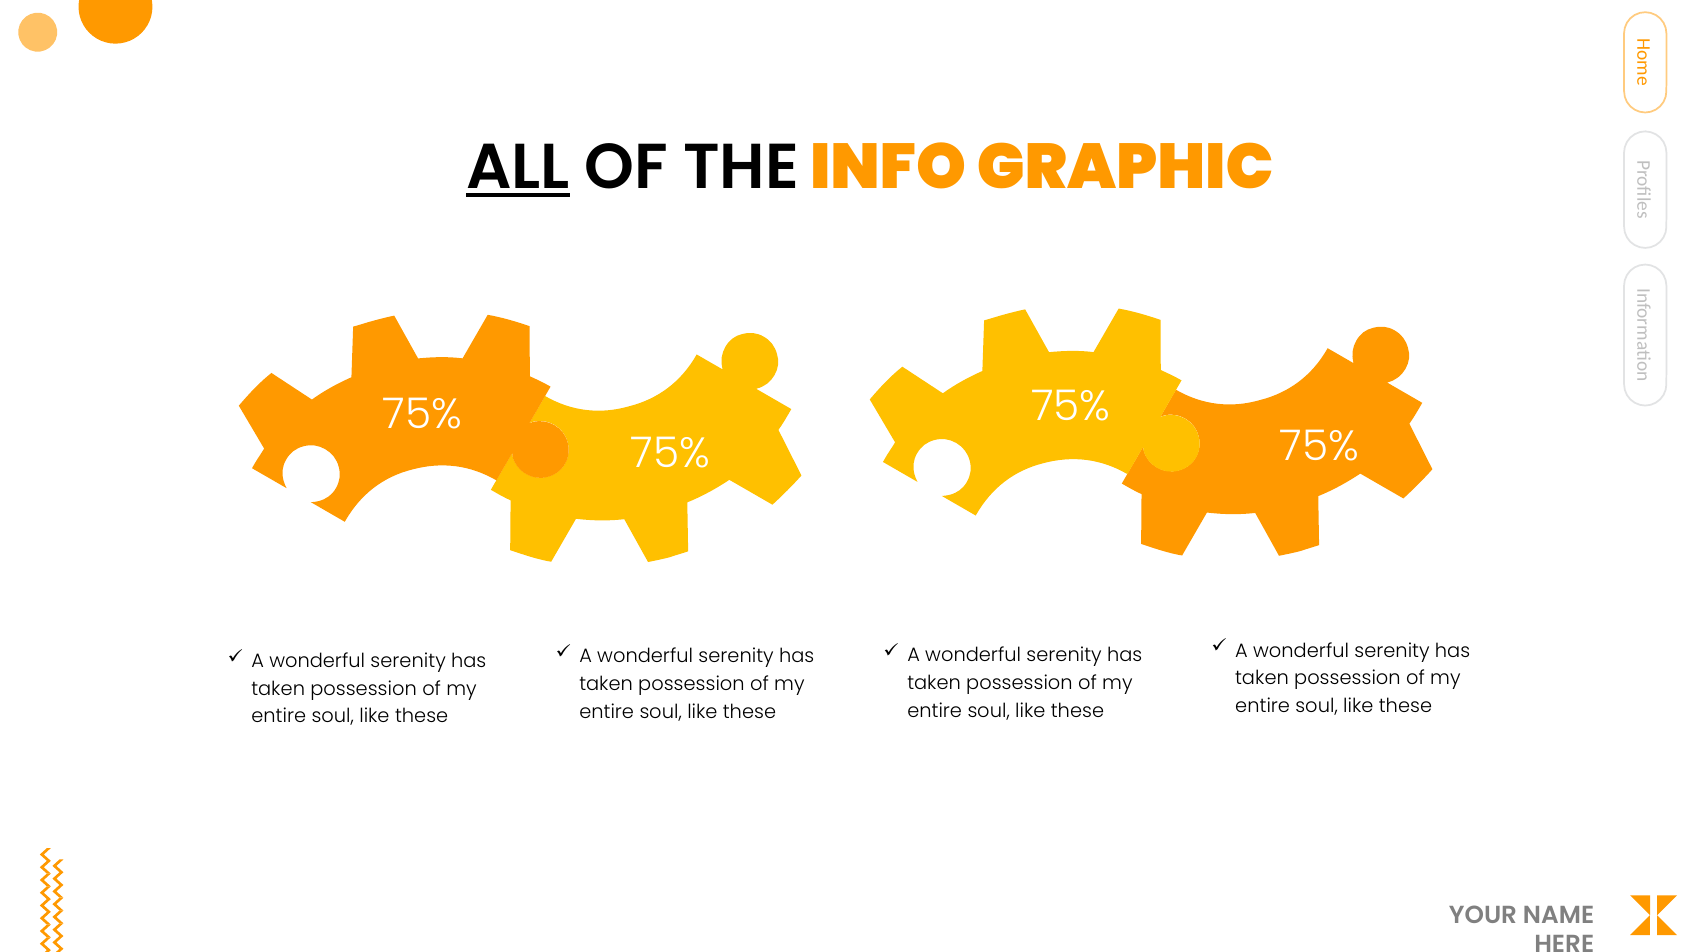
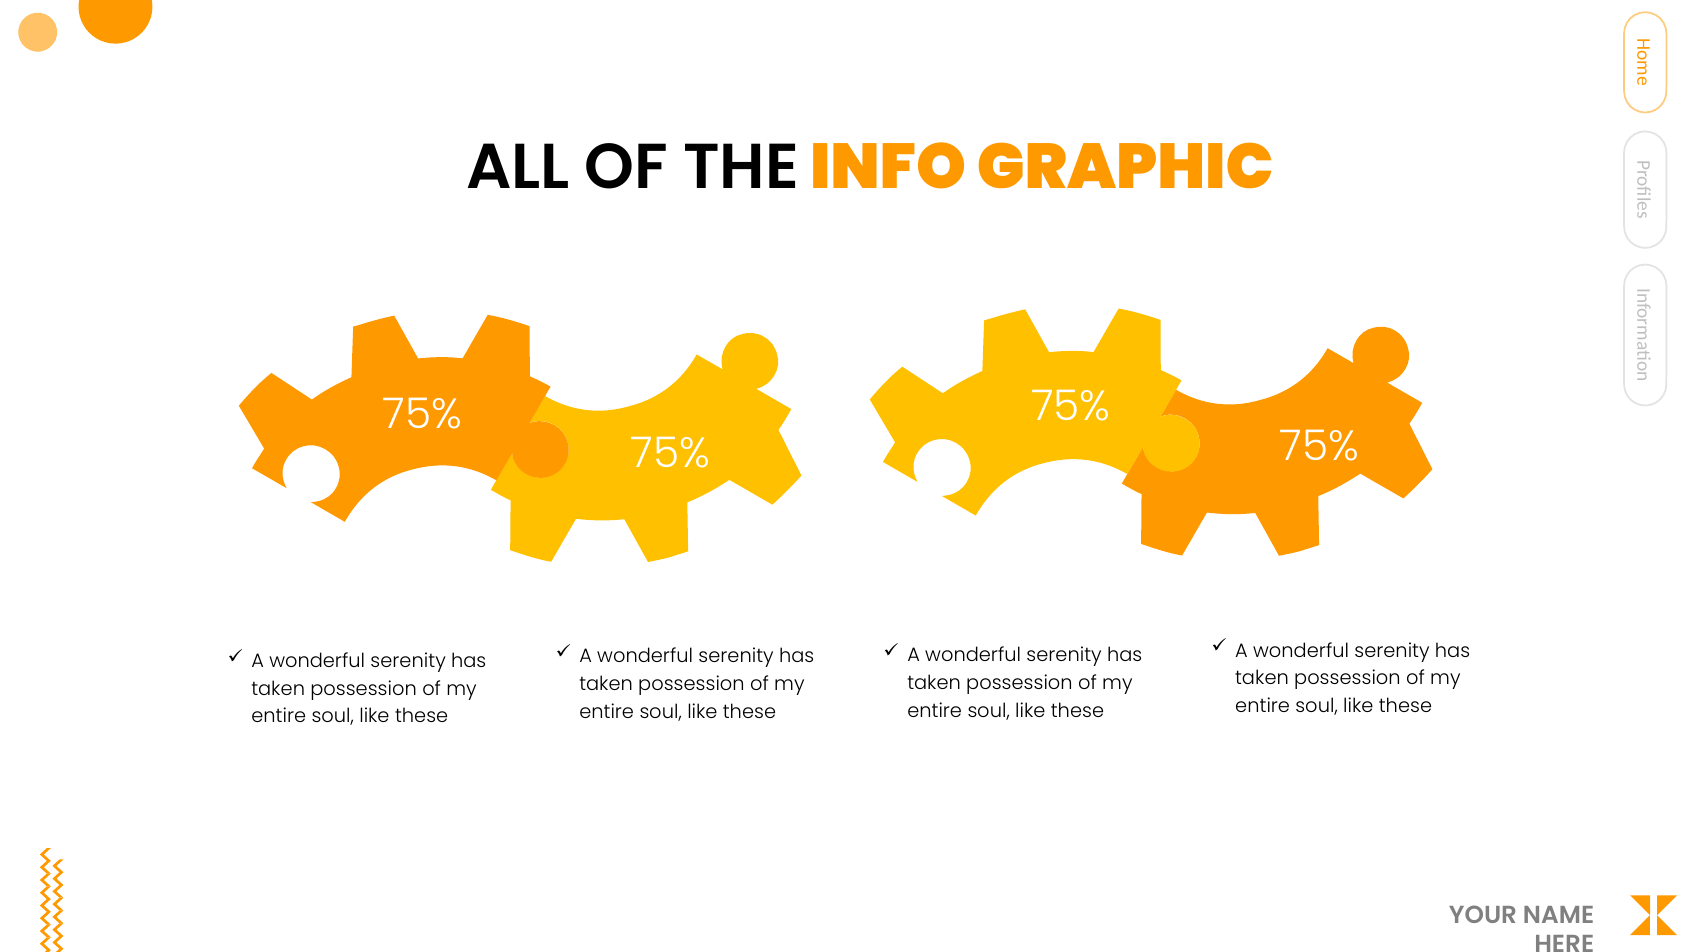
ALL underline: present -> none (518, 167)
